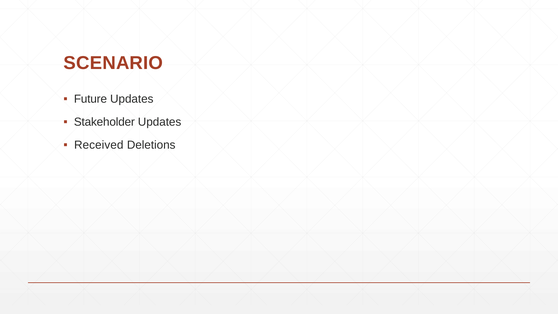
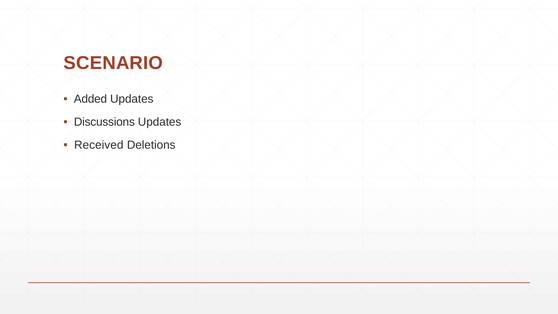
Future: Future -> Added (90, 99)
Stakeholder: Stakeholder -> Discussions (104, 122)
